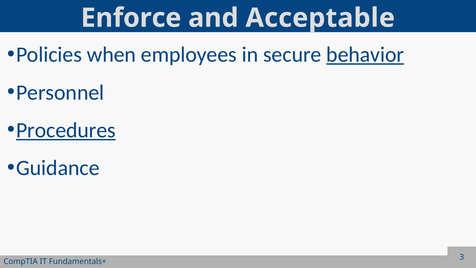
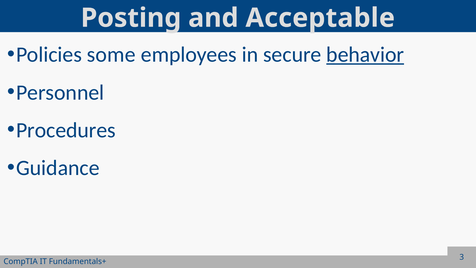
Enforce: Enforce -> Posting (131, 18)
when: when -> some (111, 55)
Procedures underline: present -> none (66, 130)
